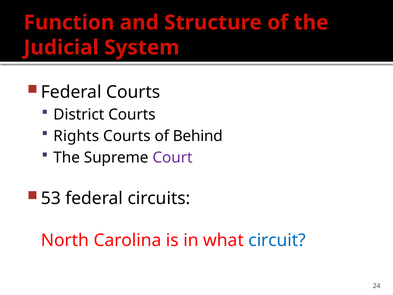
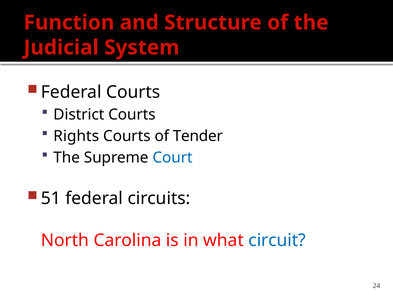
Behind: Behind -> Tender (198, 136)
Court colour: purple -> blue (173, 157)
53: 53 -> 51 (51, 198)
